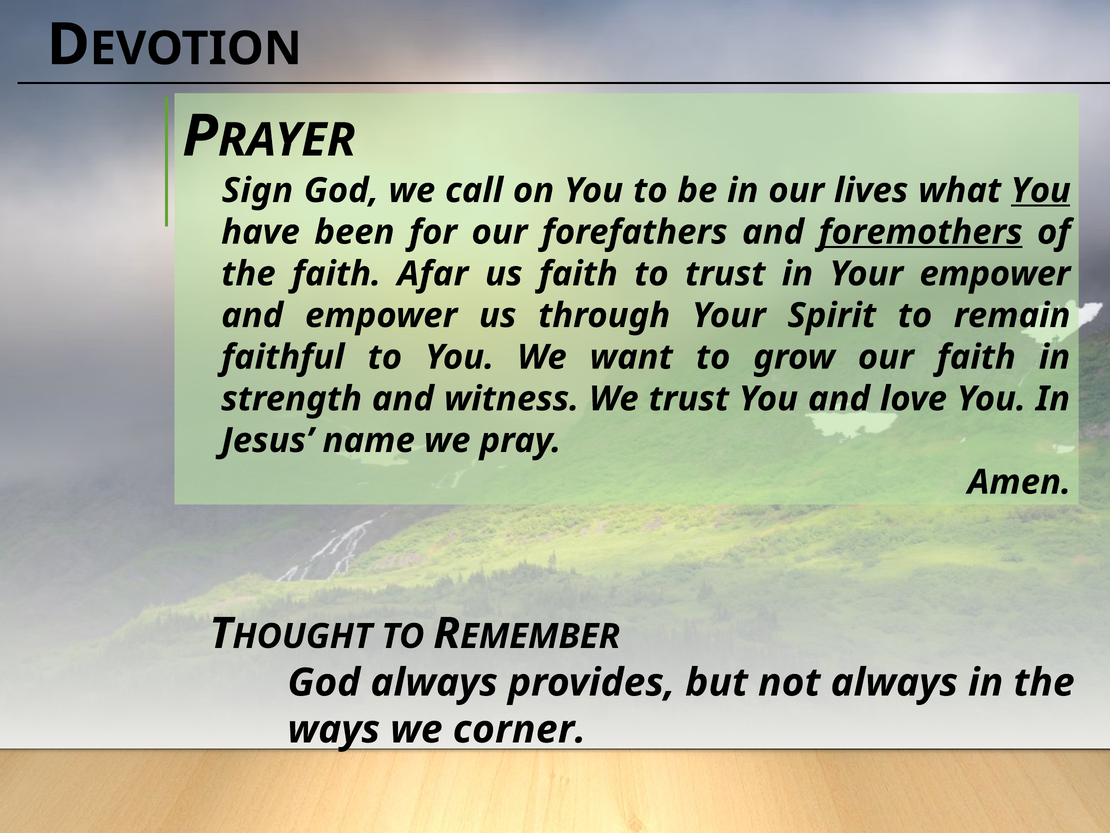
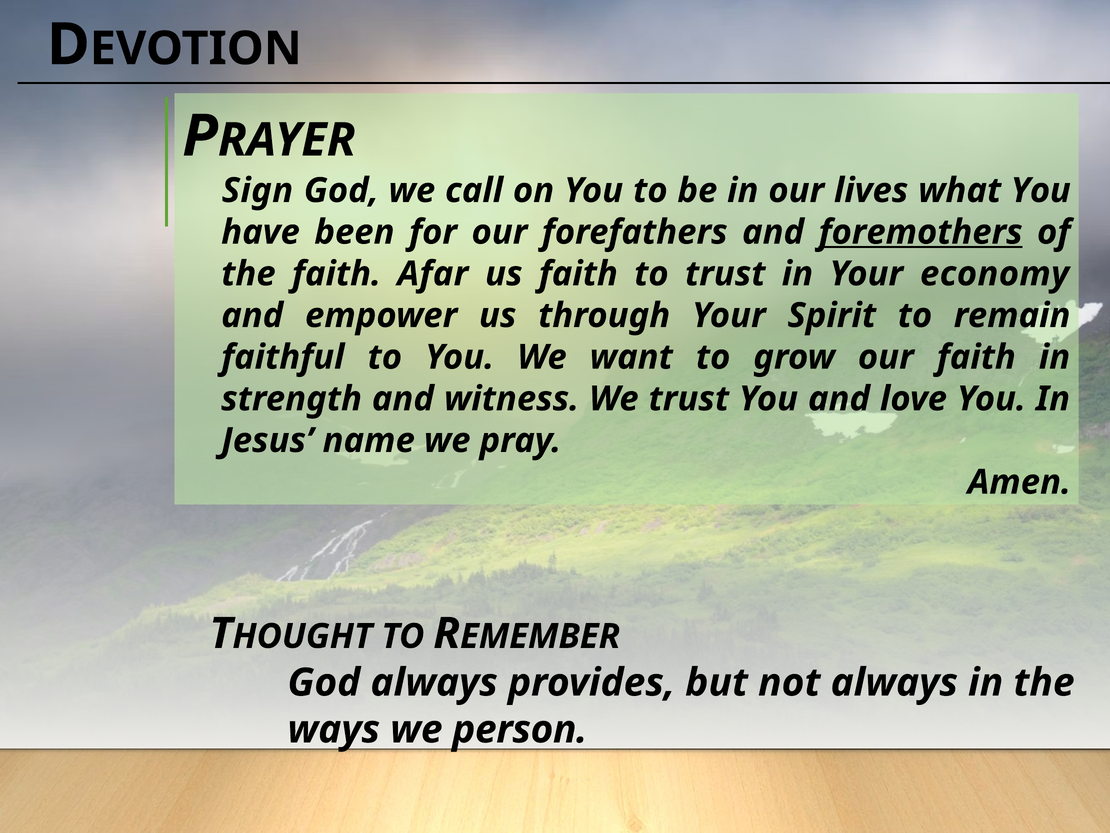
You underline: present -> none (1041, 190)
Your empower: empower -> economy (995, 274)
corner: corner -> person (520, 729)
